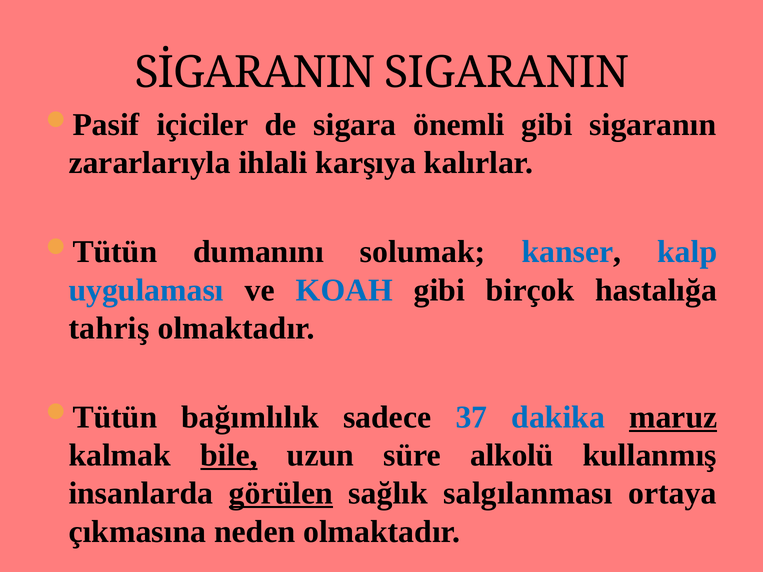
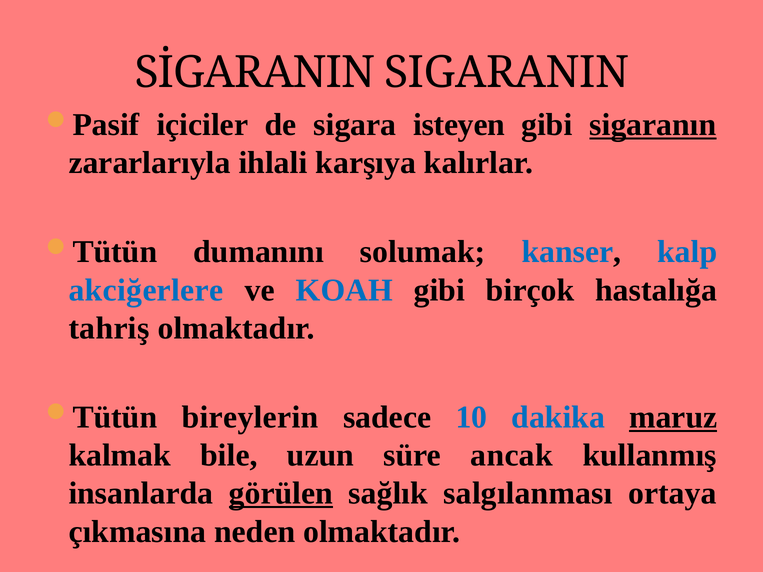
önemli: önemli -> isteyen (459, 125)
sigaranın underline: none -> present (653, 125)
uygulaması: uygulaması -> akciğerlere (146, 290)
bağımlılık: bağımlılık -> bireylerin (250, 417)
37: 37 -> 10 (471, 417)
bile underline: present -> none (229, 456)
alkolü: alkolü -> ancak (512, 456)
